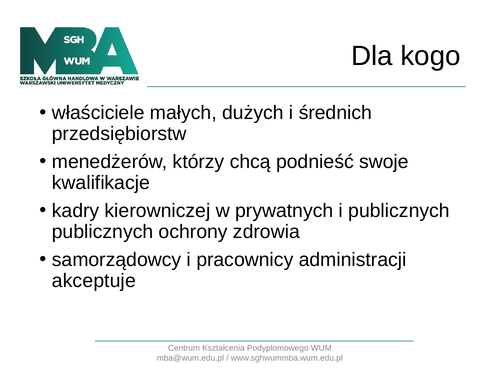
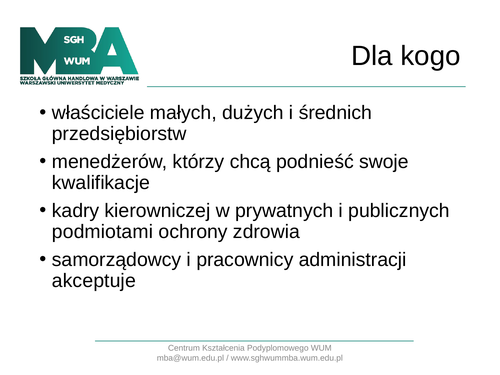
publicznych: publicznych -> podmiotami (103, 232)
